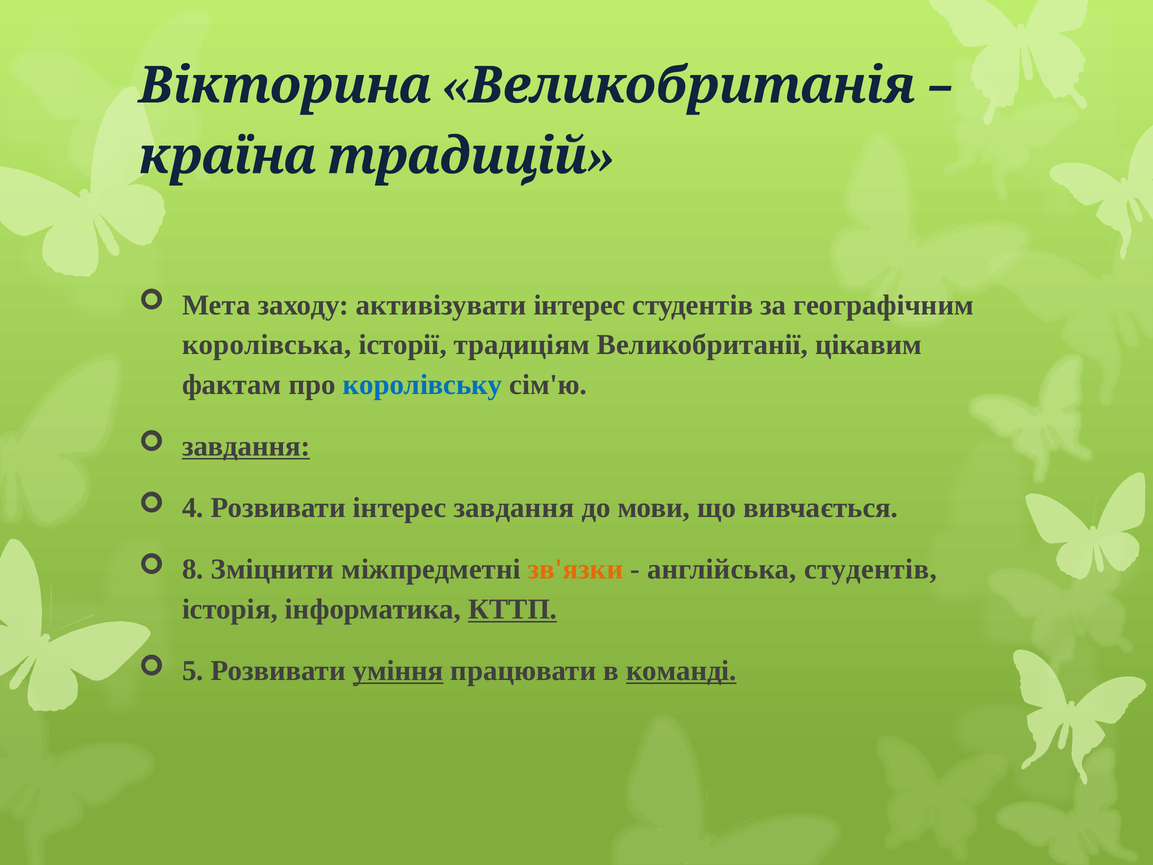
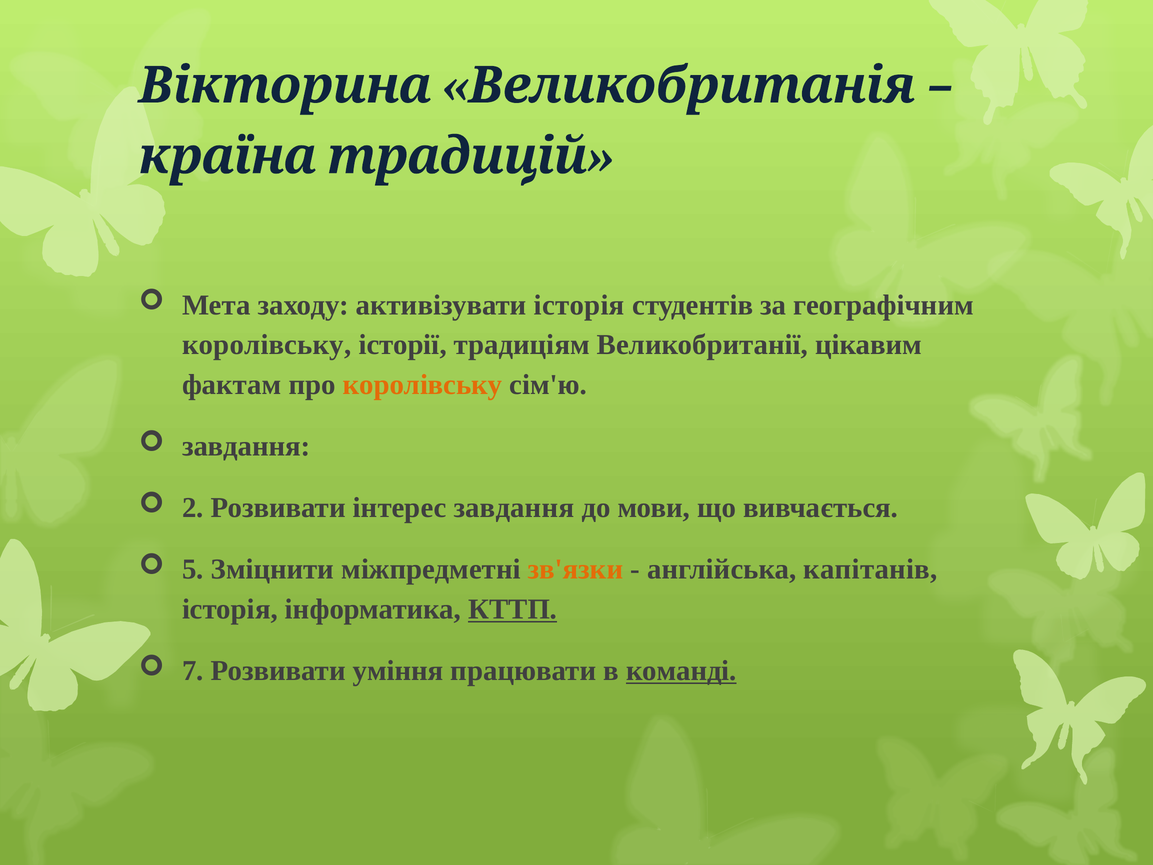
активізувати інтерес: інтерес -> історія (579, 305)
королівська: королівська -> королівську (267, 345)
королівську colour: blue -> orange (422, 385)
завдання underline: present -> none (246, 446)
4: 4 -> 2 (193, 508)
8: 8 -> 5 (193, 569)
англійська студентів: студентів -> капітанів (870, 569)
5: 5 -> 7 (193, 671)
уміння underline: present -> none (398, 671)
